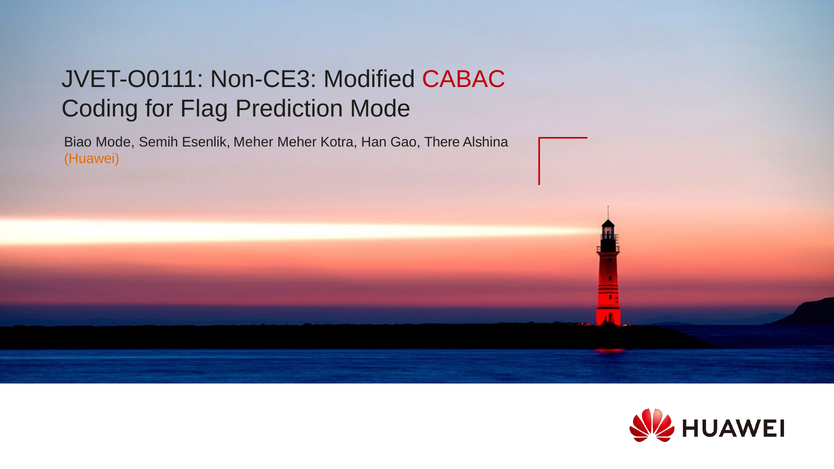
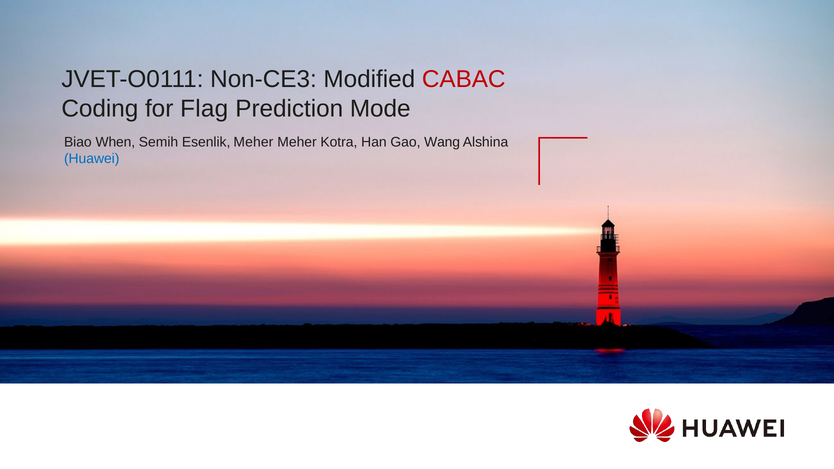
Biao Mode: Mode -> When (115, 142)
There: There -> Wang (442, 142)
Huawei colour: orange -> blue (92, 159)
